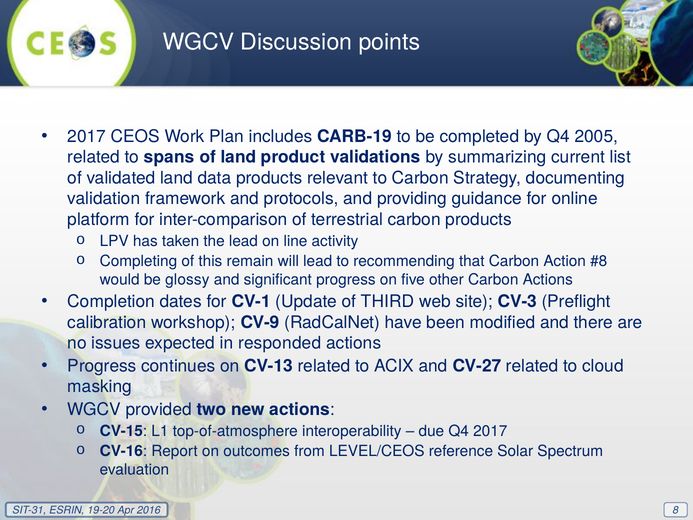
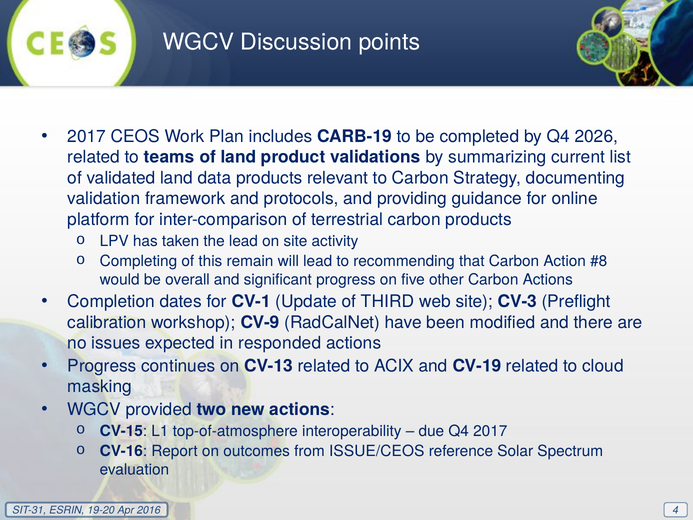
2005: 2005 -> 2026 (596, 136)
spans: spans -> teams (169, 157)
on line: line -> site (295, 241)
glossy: glossy -> overall (187, 280)
CV-27: CV-27 -> CV-19 (477, 366)
LEVEL/CEOS: LEVEL/CEOS -> ISSUE/CEOS (377, 451)
8: 8 -> 4 (676, 510)
